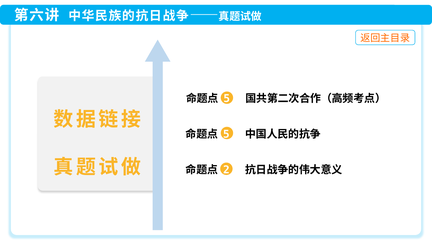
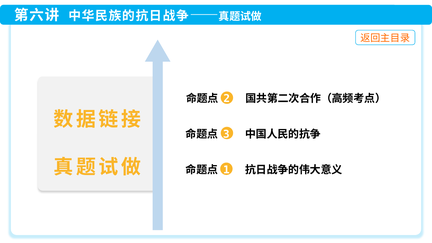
5: 5 -> 2 (227, 98)
5: 5 -> 3 (226, 134)
2: 2 -> 1 (226, 170)
